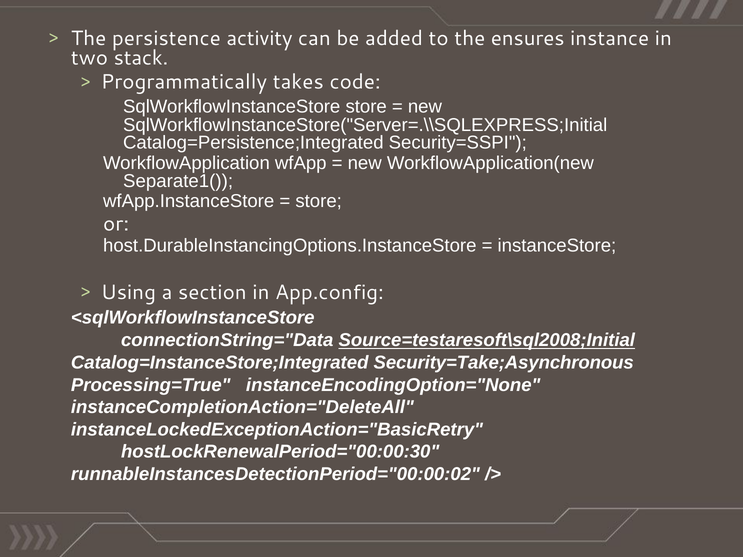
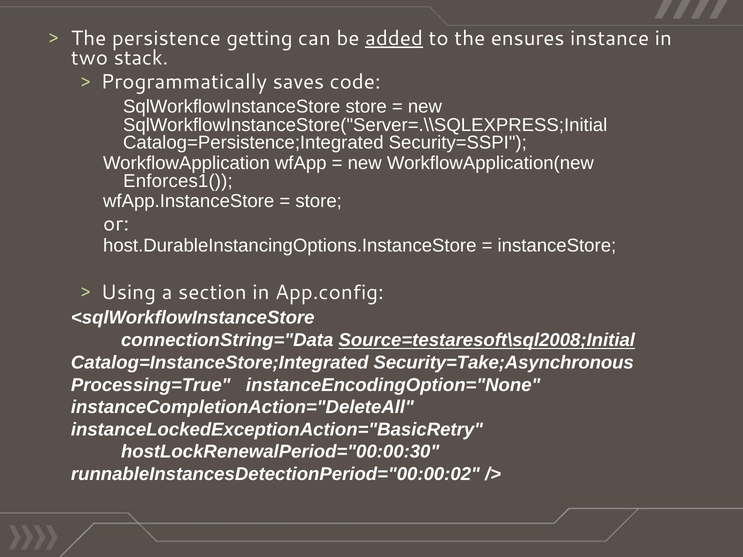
activity: activity -> getting (259, 38)
added underline: none -> present (394, 38)
takes: takes -> saves (298, 82)
Separate1(: Separate1( -> Enforces1( (178, 181)
